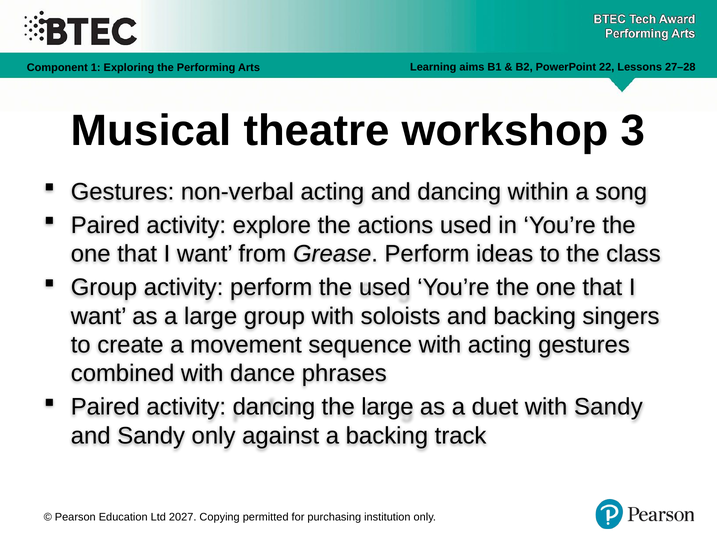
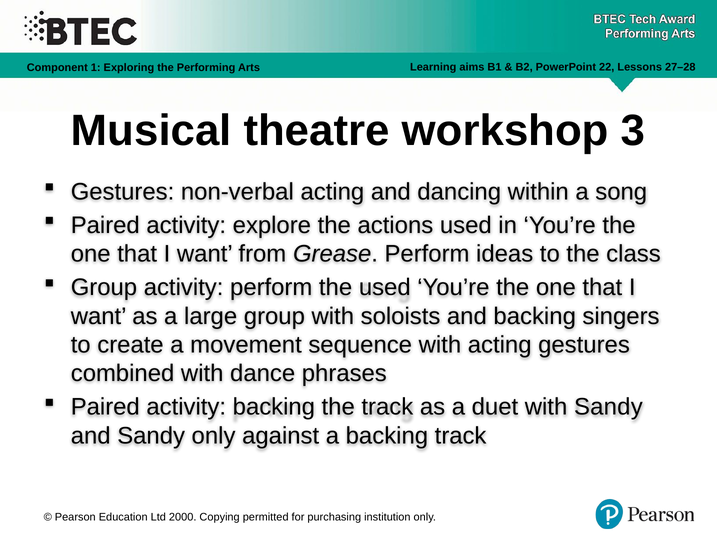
activity dancing: dancing -> backing (274, 407)
the large: large -> track (387, 407)
2027: 2027 -> 2000 (183, 517)
